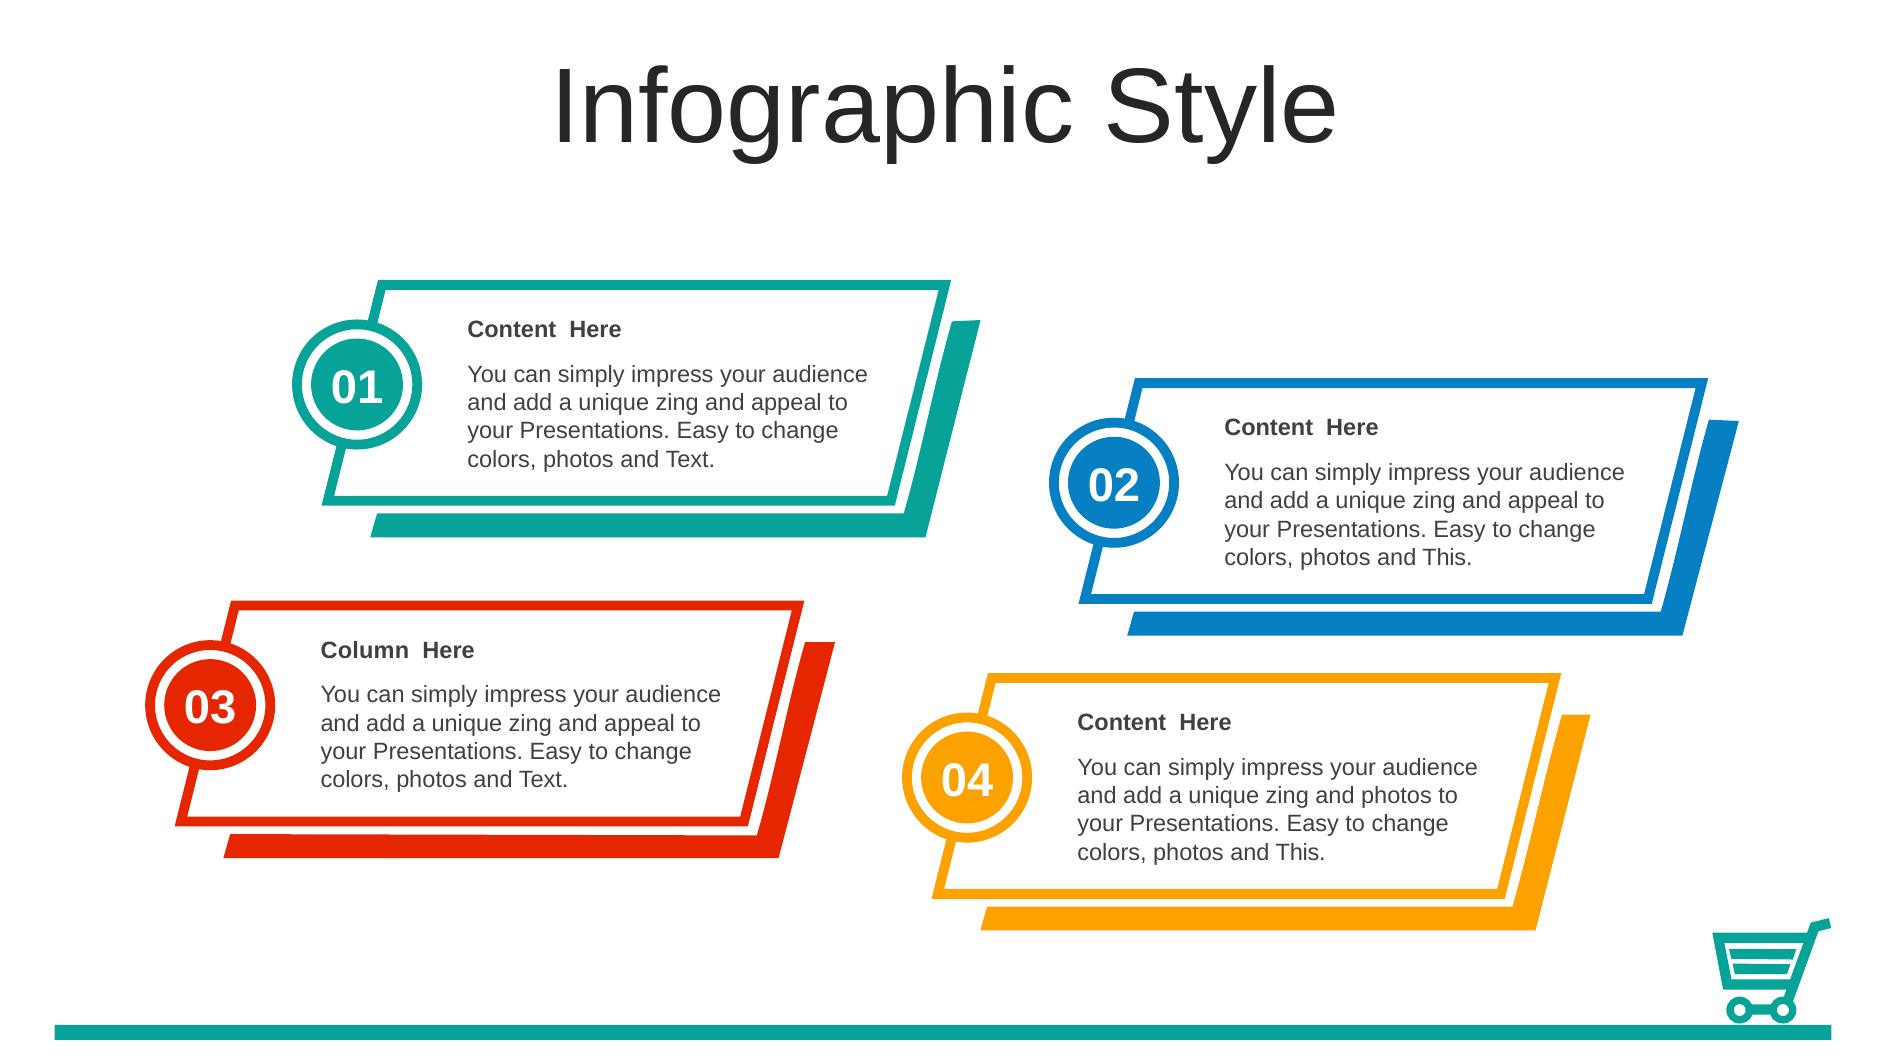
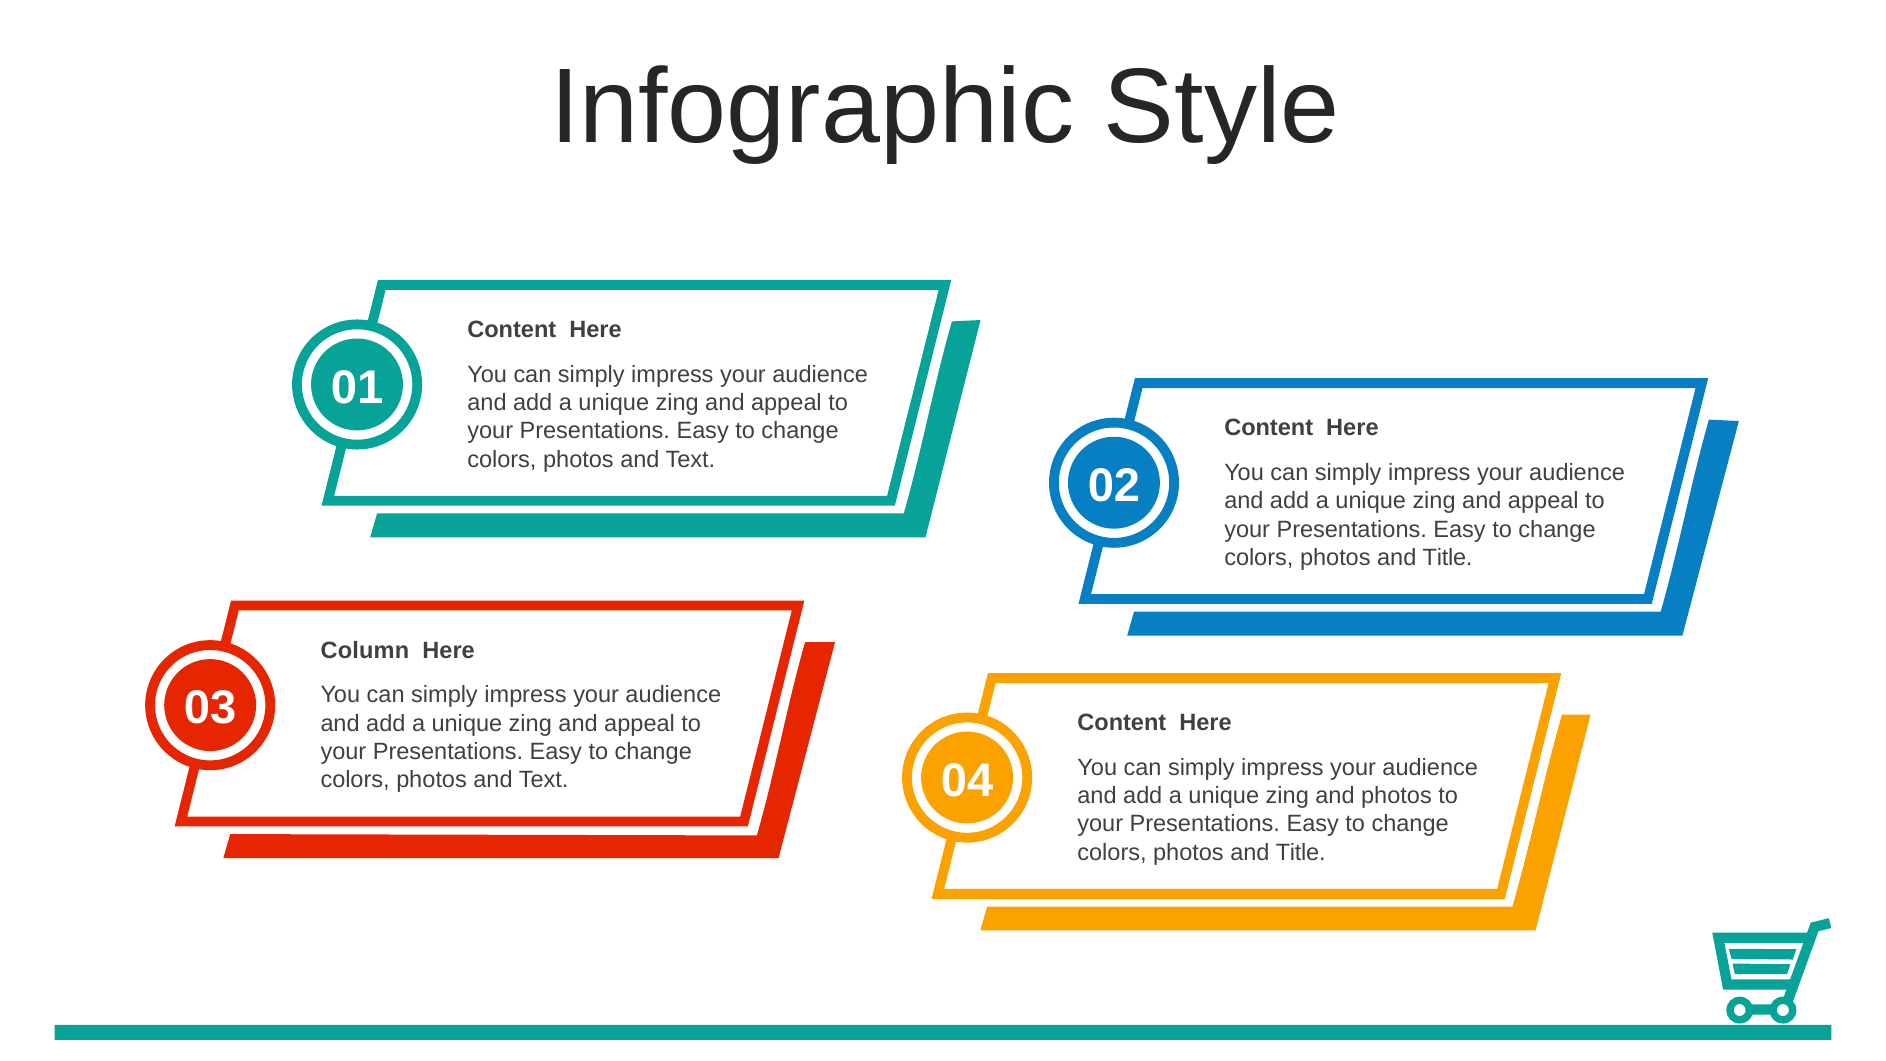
This: This -> Title (1448, 558)
This: This -> Title (1301, 852)
